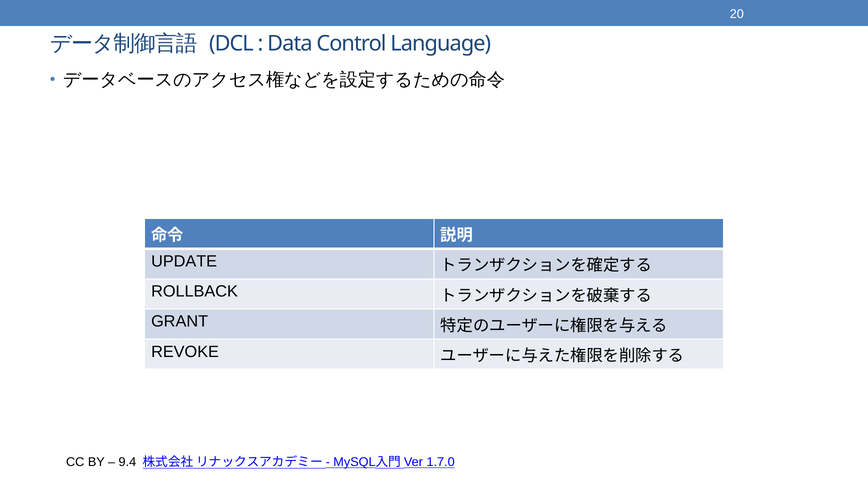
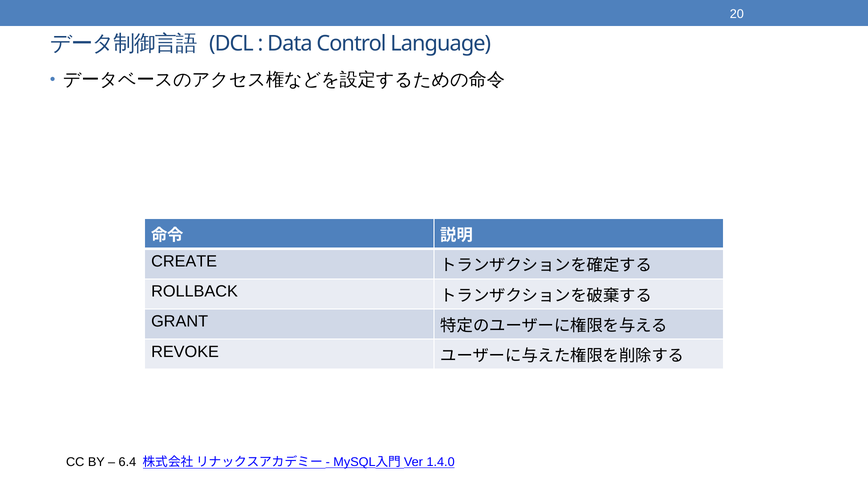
UPDATE: UPDATE -> CREATE (184, 262)
9.4: 9.4 -> 6.4 (127, 462)
1.7.0: 1.7.0 -> 1.4.0 (441, 462)
